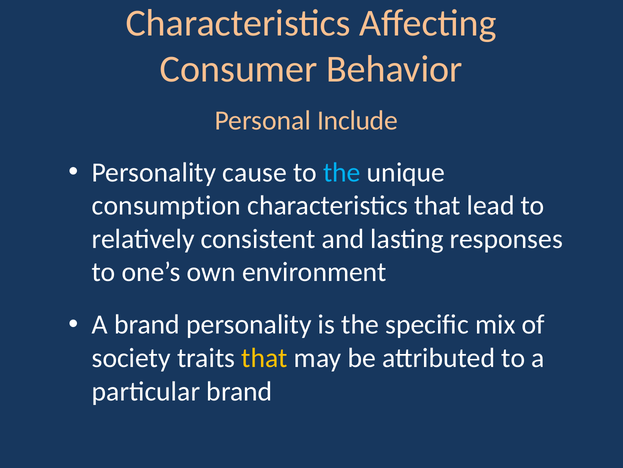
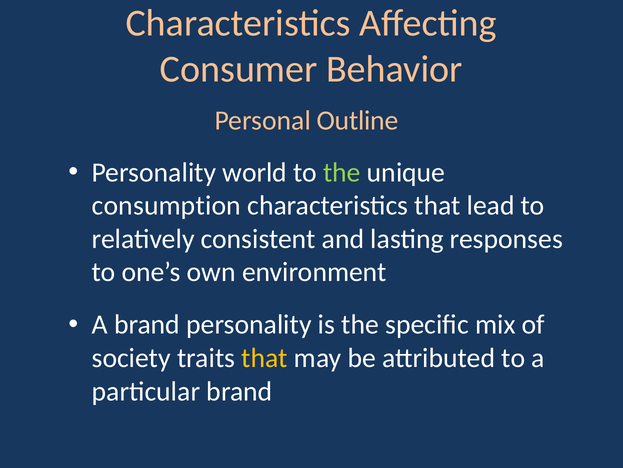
Include: Include -> Outline (358, 120)
cause: cause -> world (255, 172)
the colour: light blue -> light green (342, 172)
